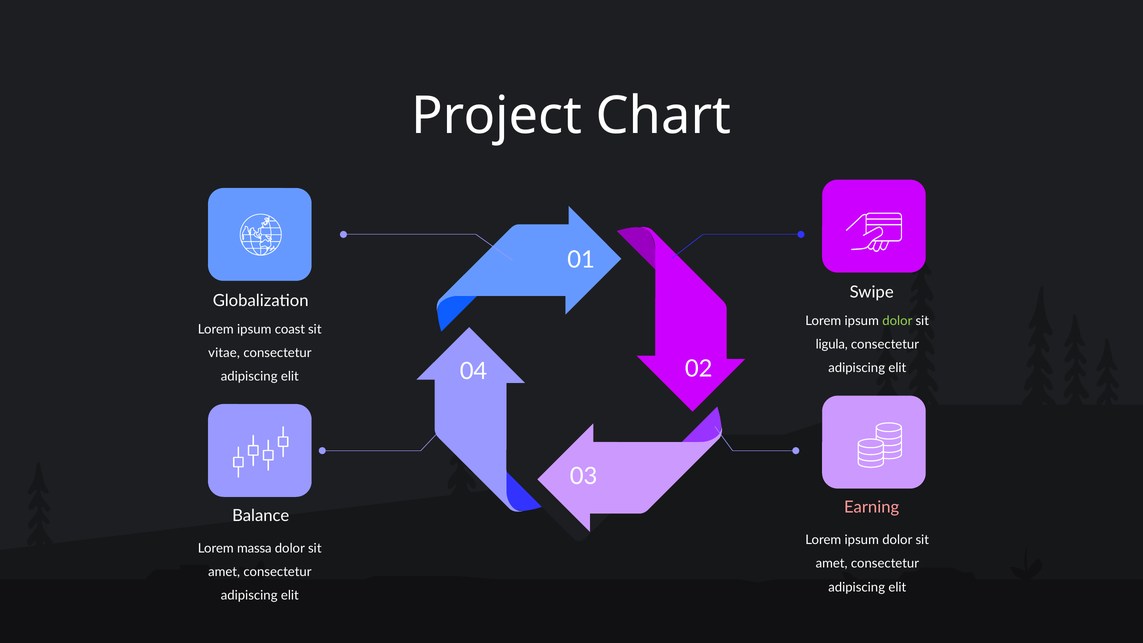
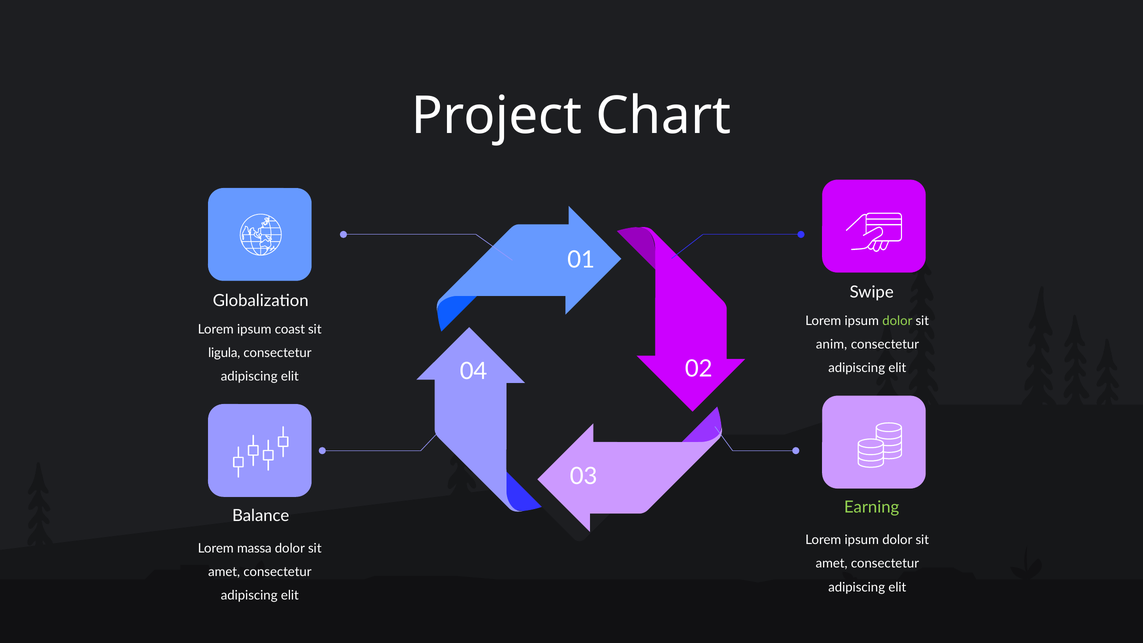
ligula: ligula -> anim (832, 345)
vitae: vitae -> ligula (224, 353)
Earning colour: pink -> light green (872, 507)
